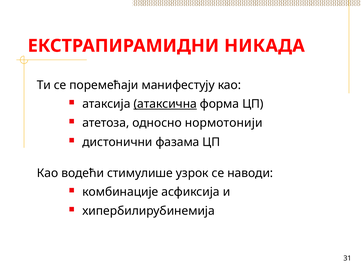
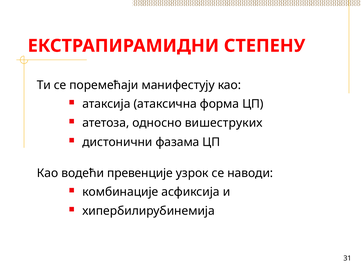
НИКАДА: НИКАДА -> СТЕПЕНУ (265, 46)
атаксична underline: present -> none (165, 104)
нормотонији: нормотонији -> вишеструких (224, 123)
стимулише: стимулише -> превенције (140, 173)
